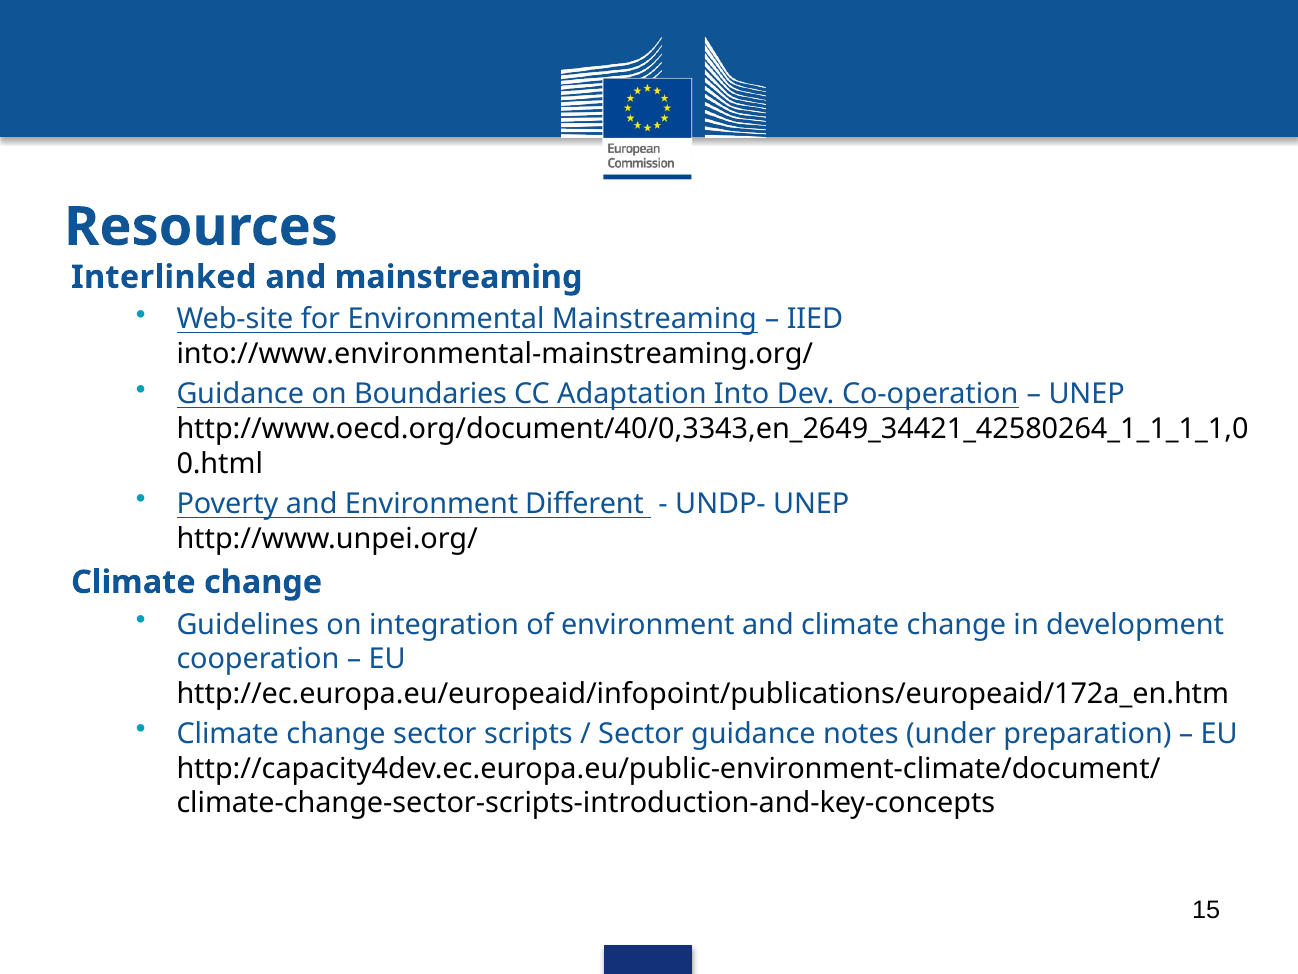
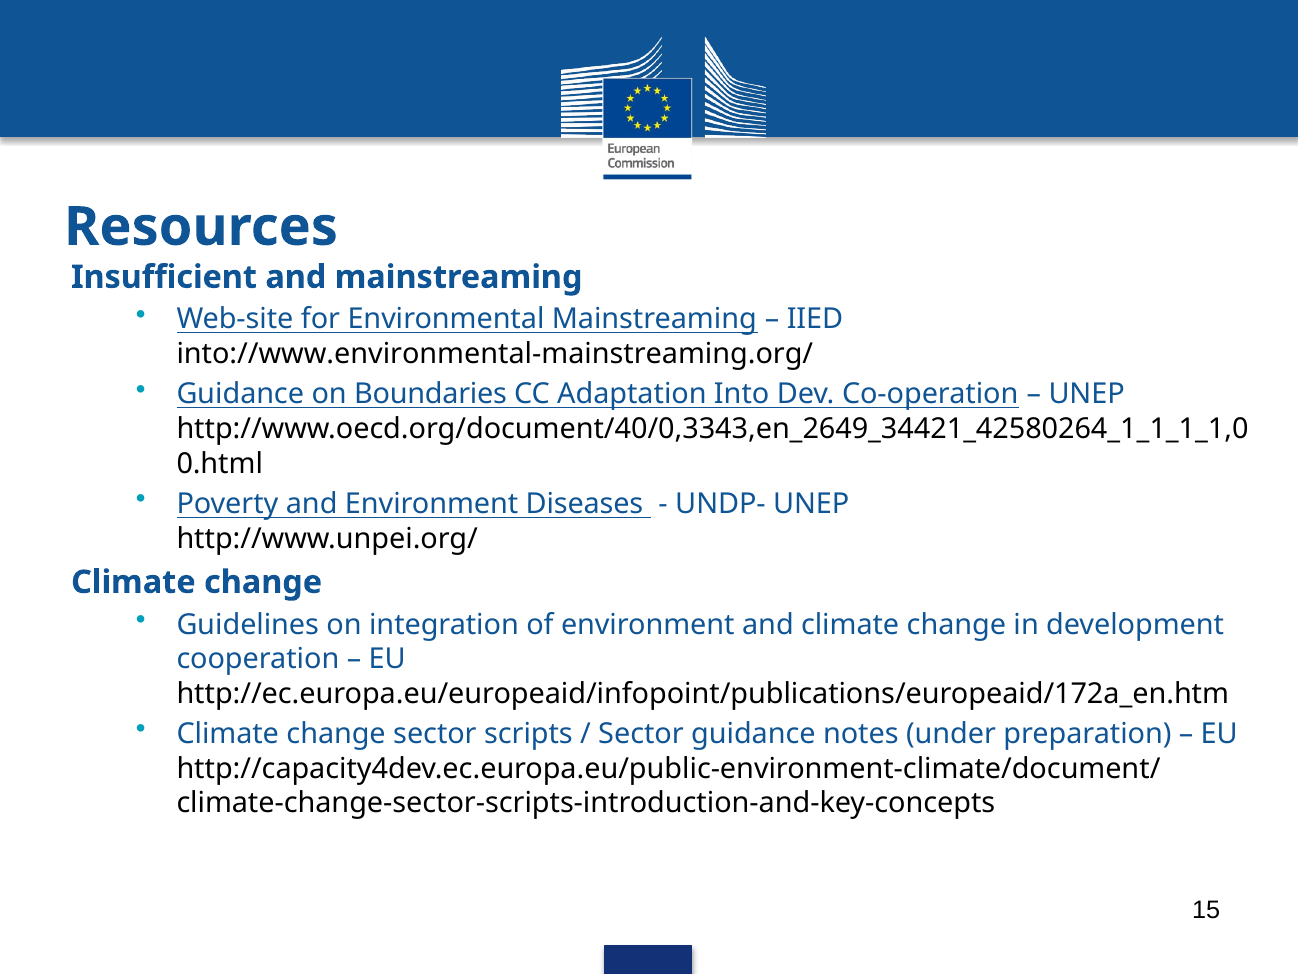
Interlinked: Interlinked -> Insufficient (164, 277)
Different: Different -> Diseases (584, 504)
